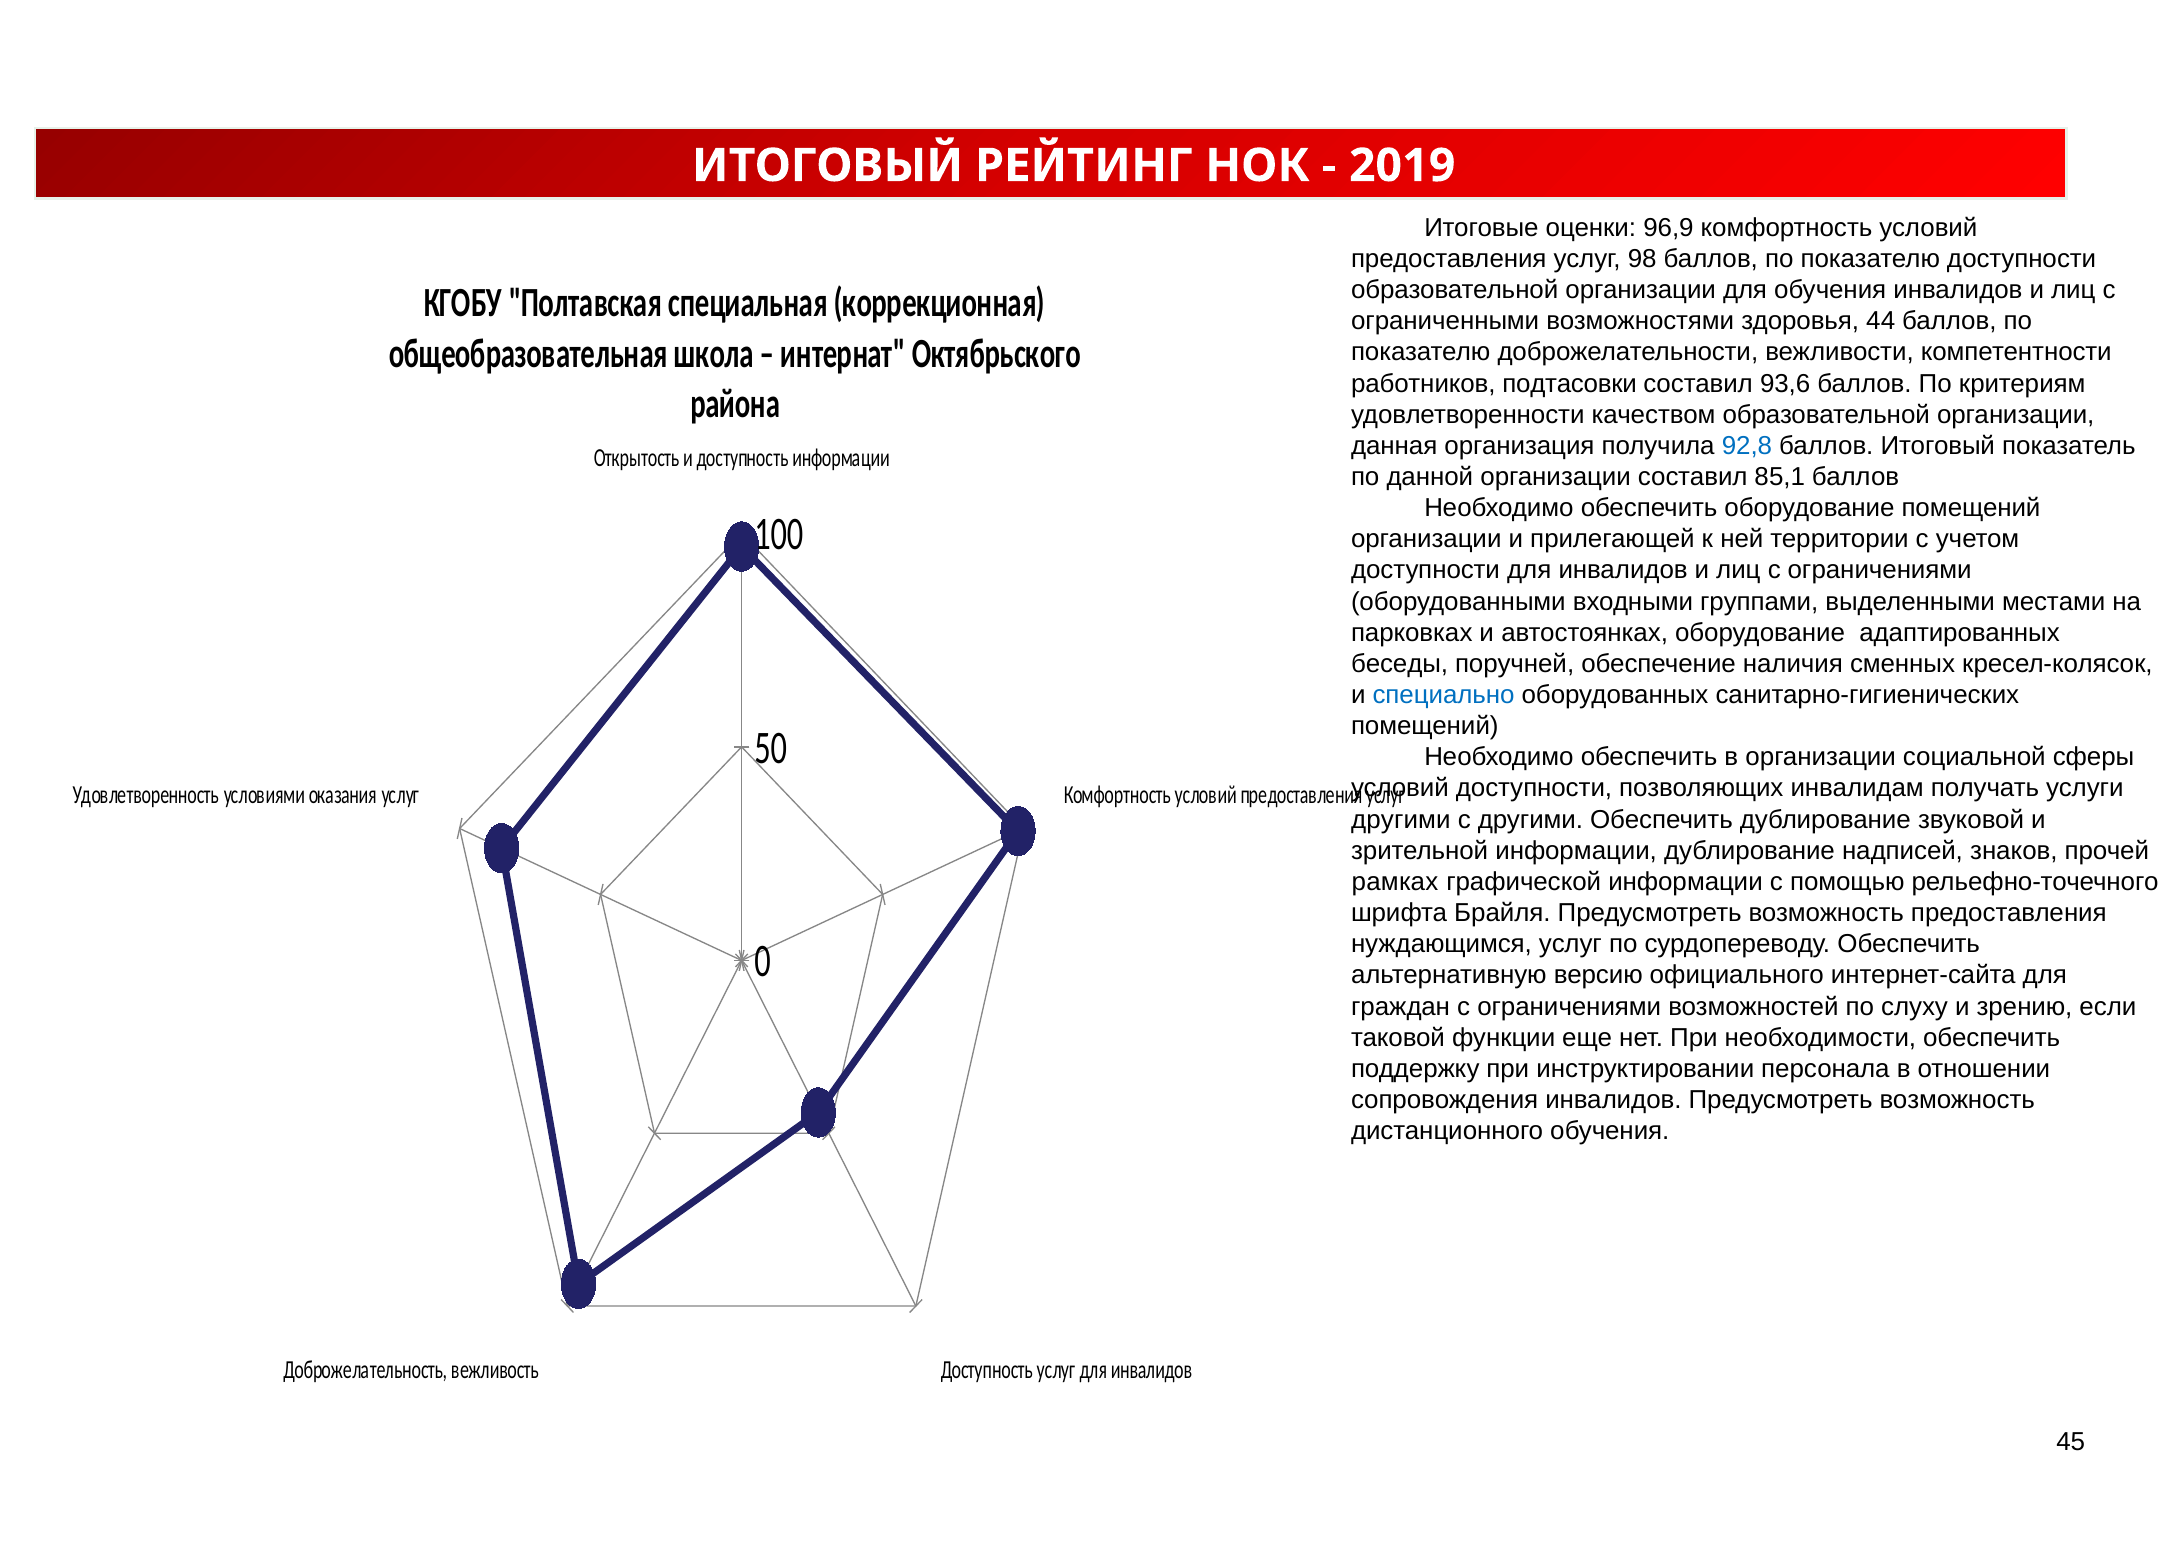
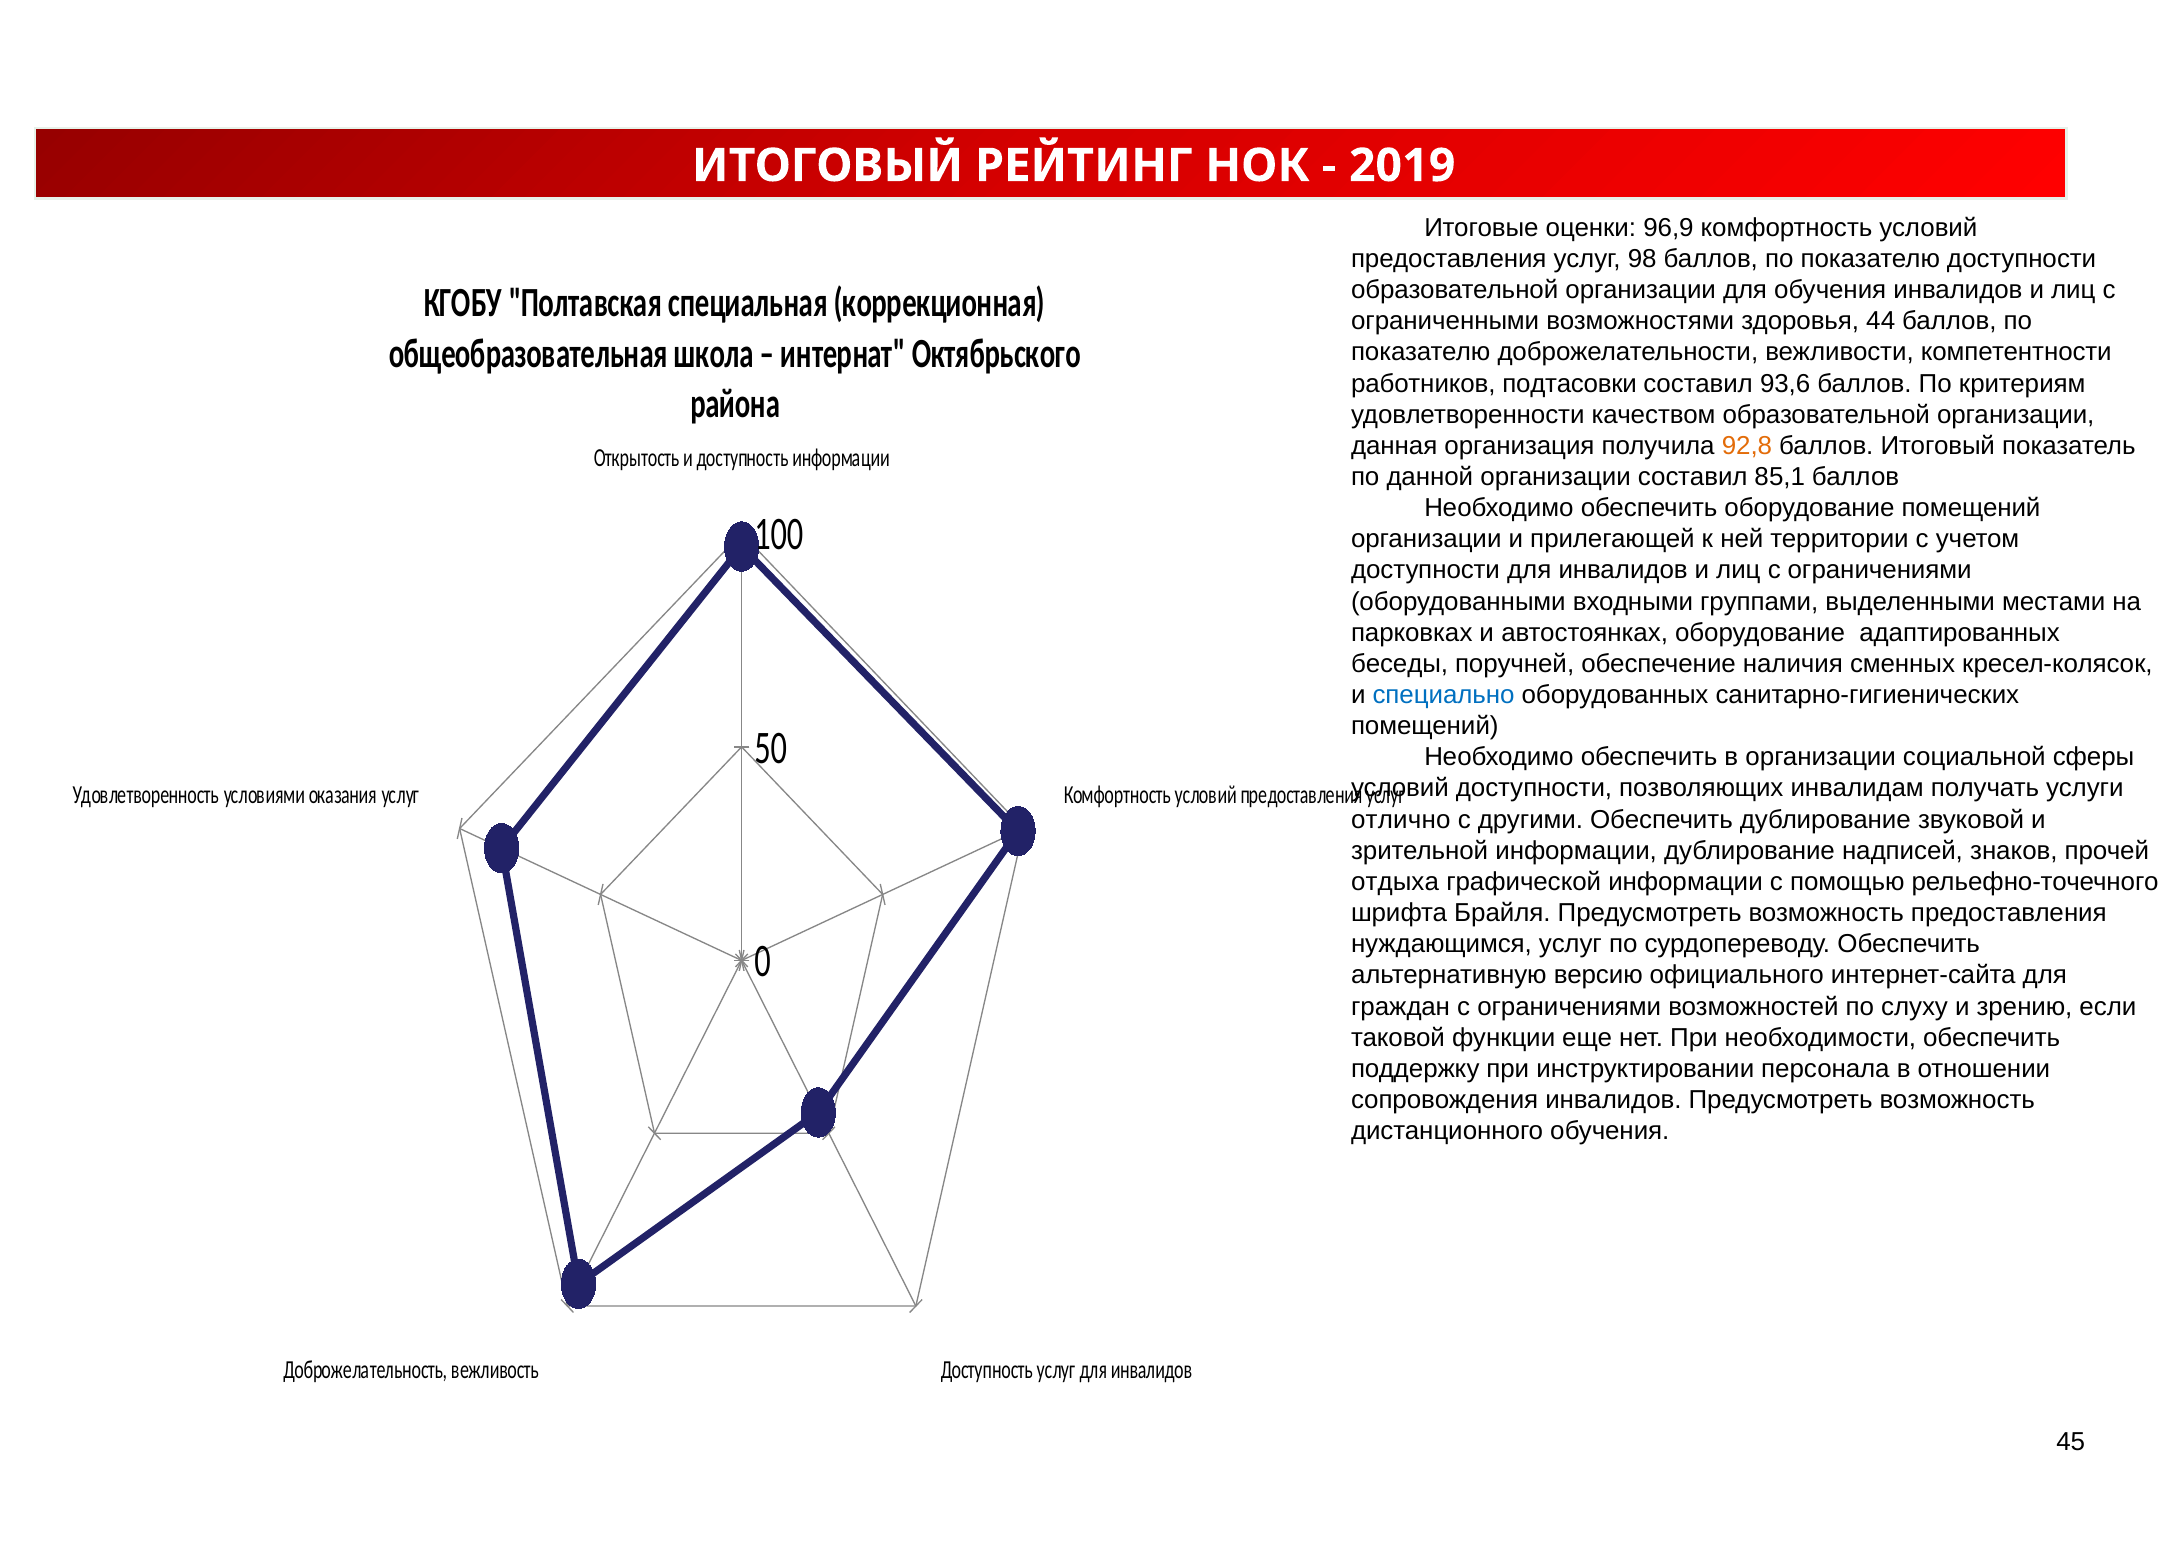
92,8 colour: blue -> orange (1747, 446)
другими: другими -> отлично (1401, 820)
рамках: рамках -> отдыха (1395, 882)
